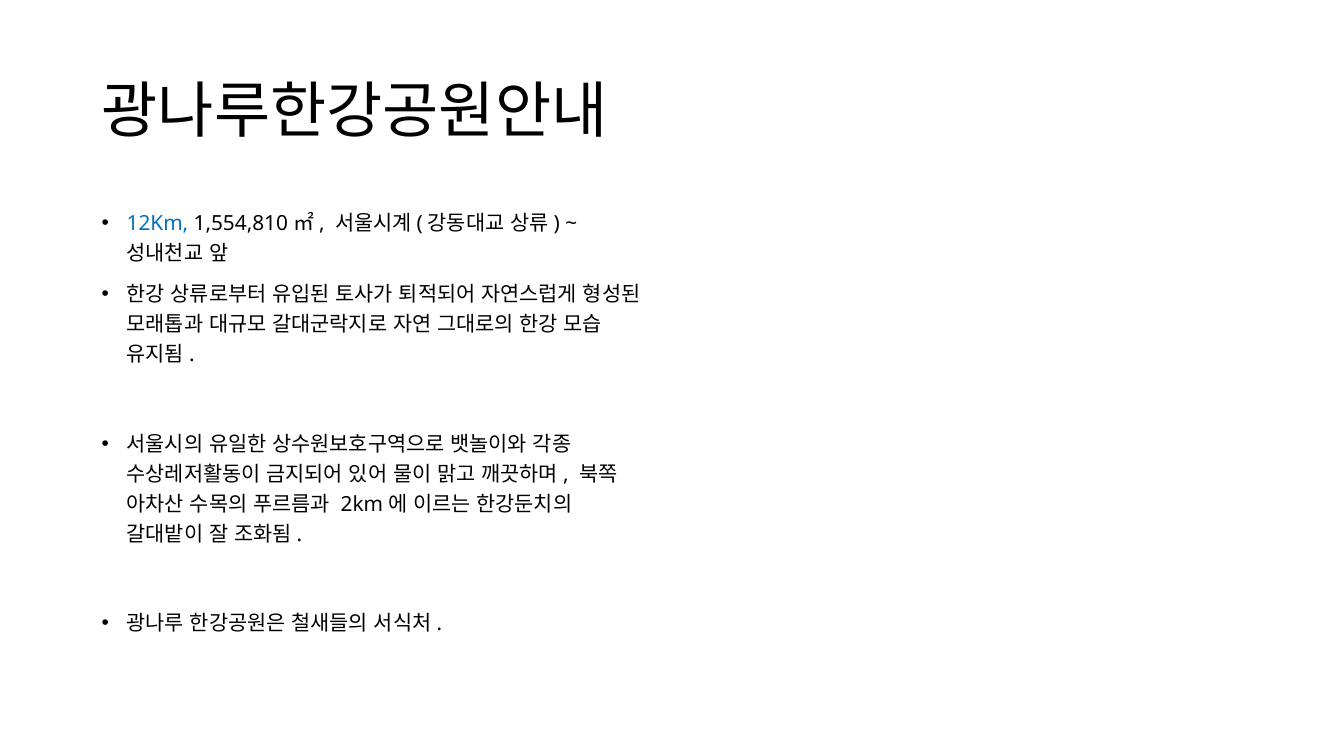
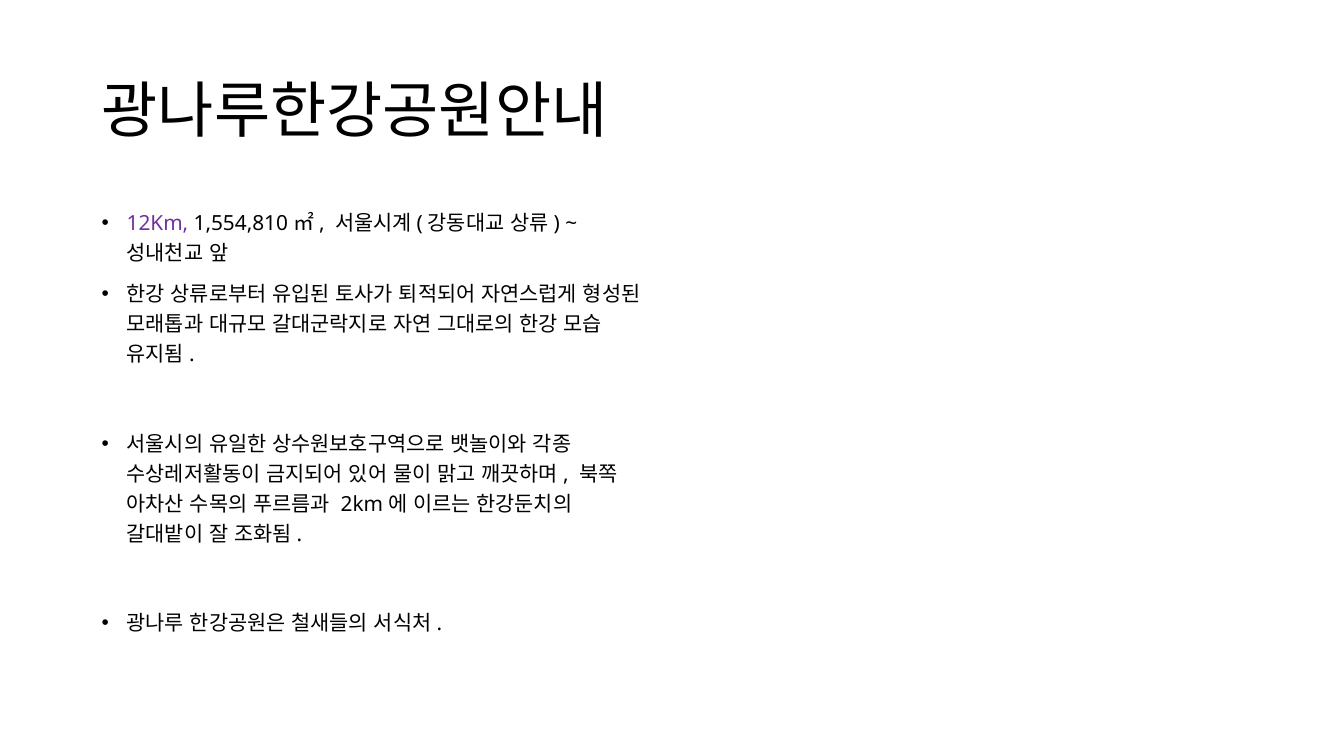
12Km colour: blue -> purple (157, 224)
